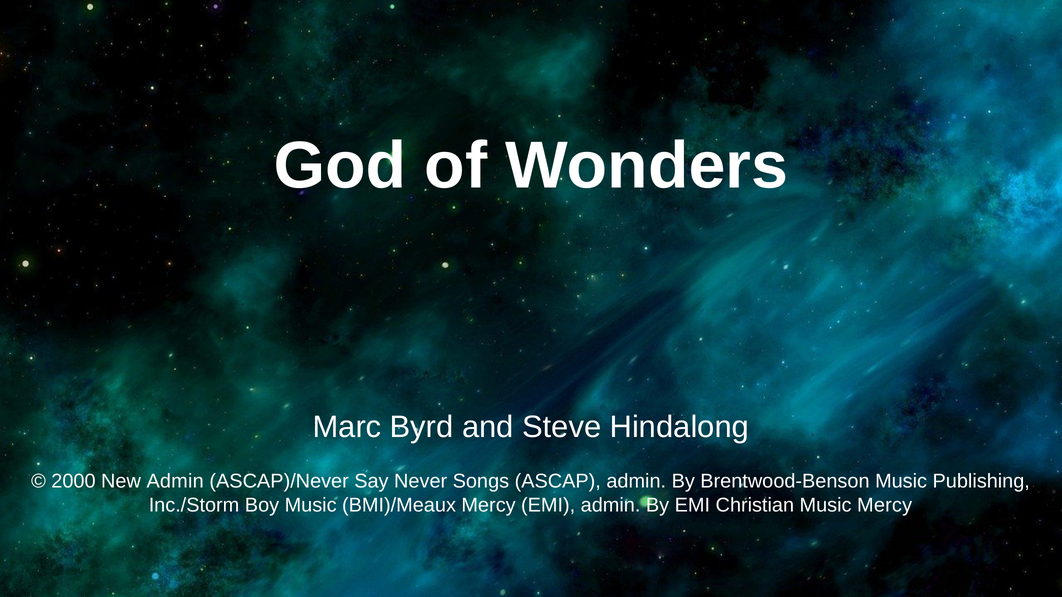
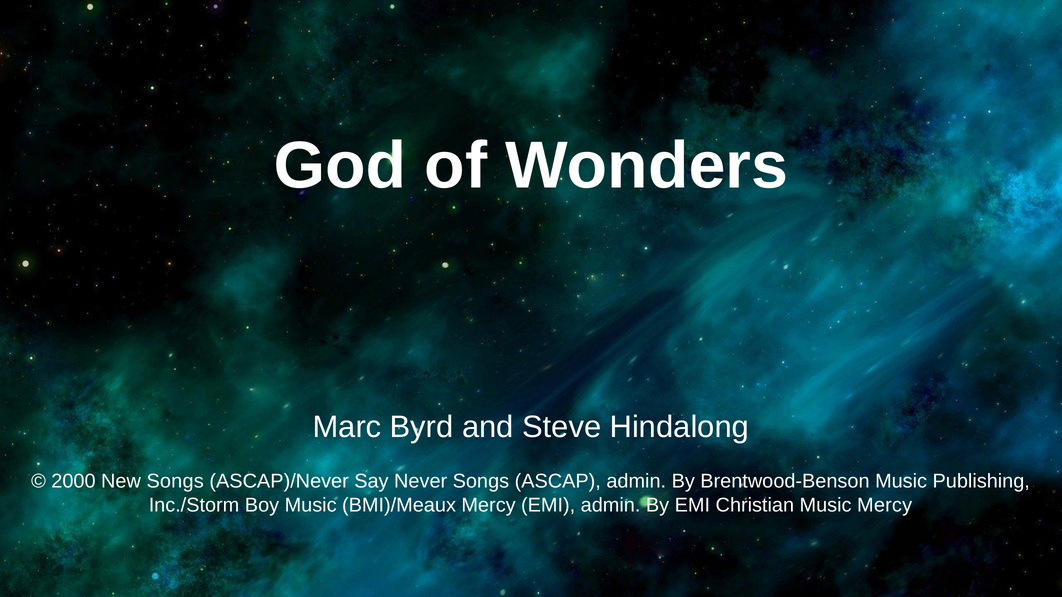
New Admin: Admin -> Songs (175, 481)
